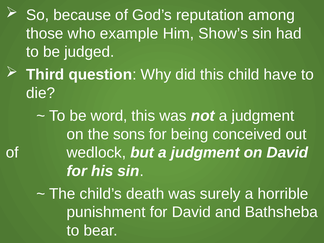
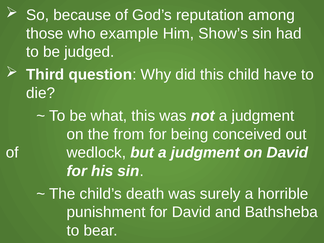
word: word -> what (109, 116)
sons: sons -> from (129, 134)
